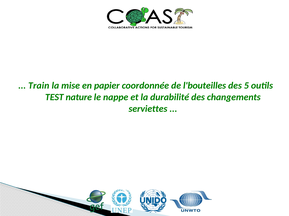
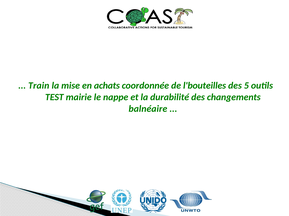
papier: papier -> achats (107, 86)
nature: nature -> mairie (79, 97)
serviettes: serviettes -> balnéaire (148, 109)
